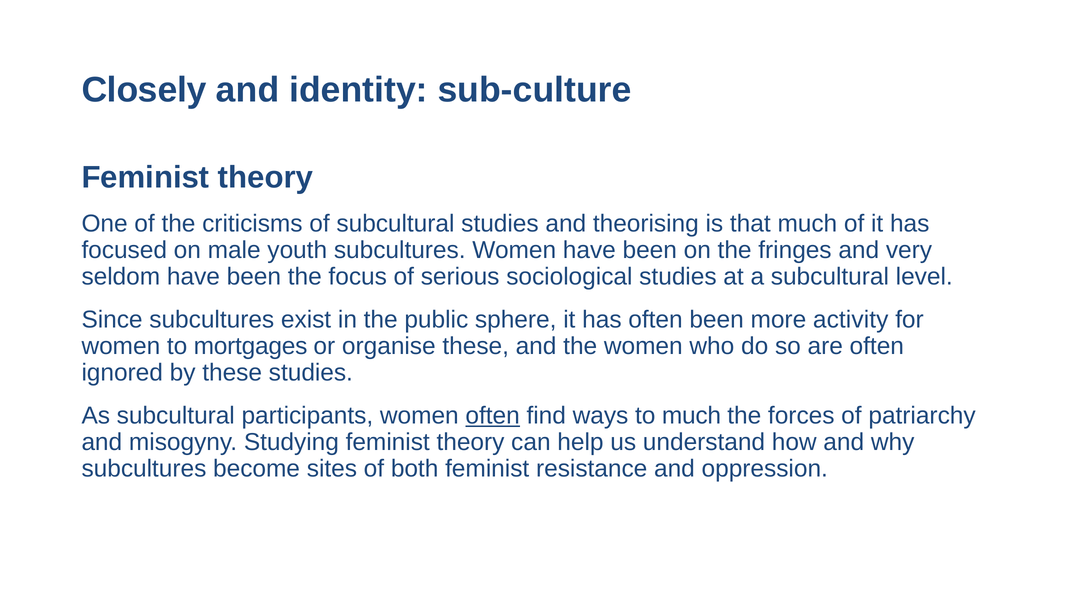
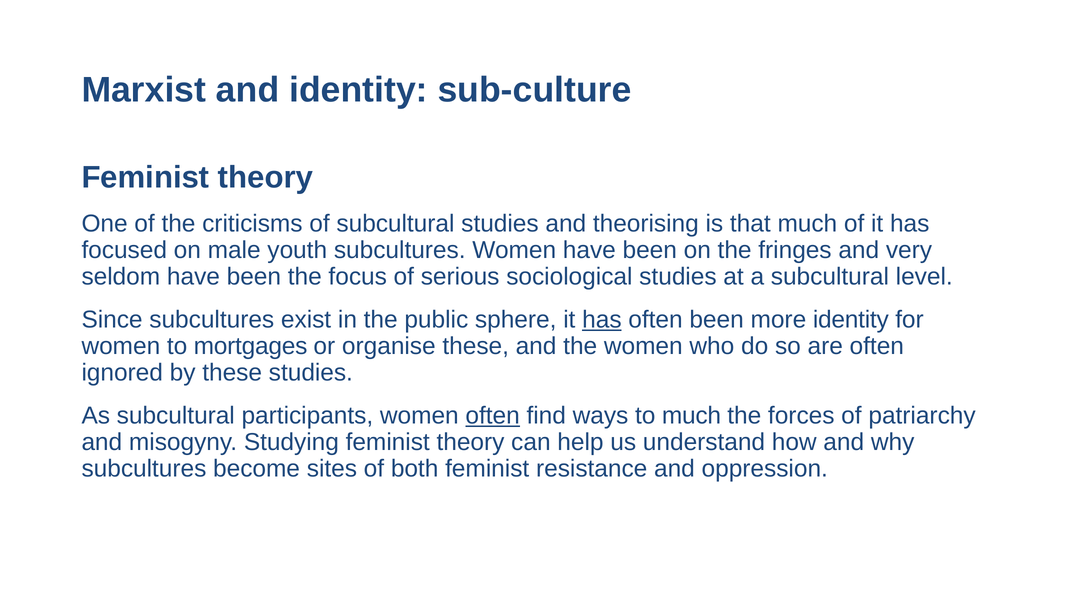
Closely: Closely -> Marxist (144, 90)
has underline: none -> present (602, 320)
more activity: activity -> identity (851, 320)
